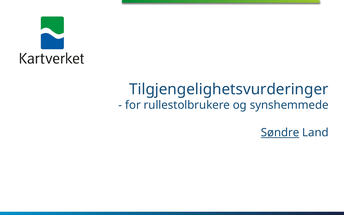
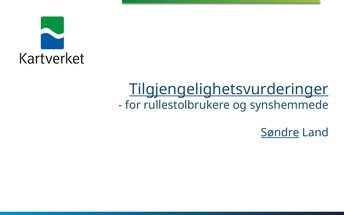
Tilgjengelighetsvurderinger underline: none -> present (229, 89)
